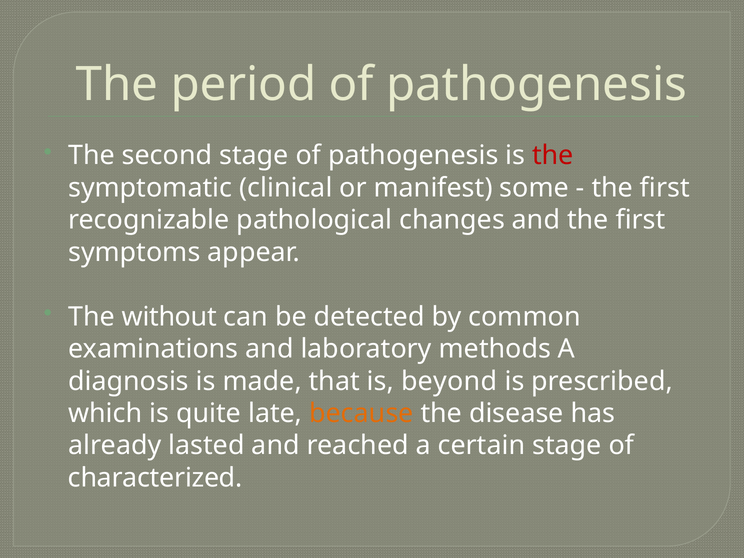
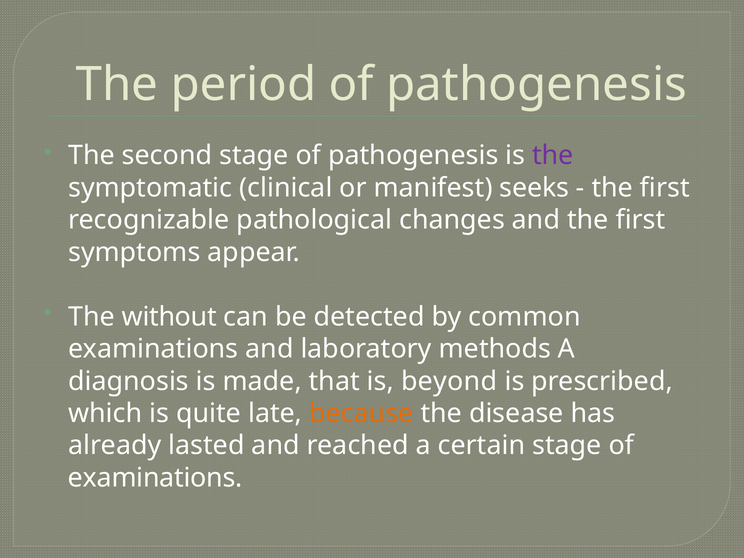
the colour: red -> purple (553, 156)
some: some -> seeks (534, 188)
characterized: characterized -> examinations (155, 478)
